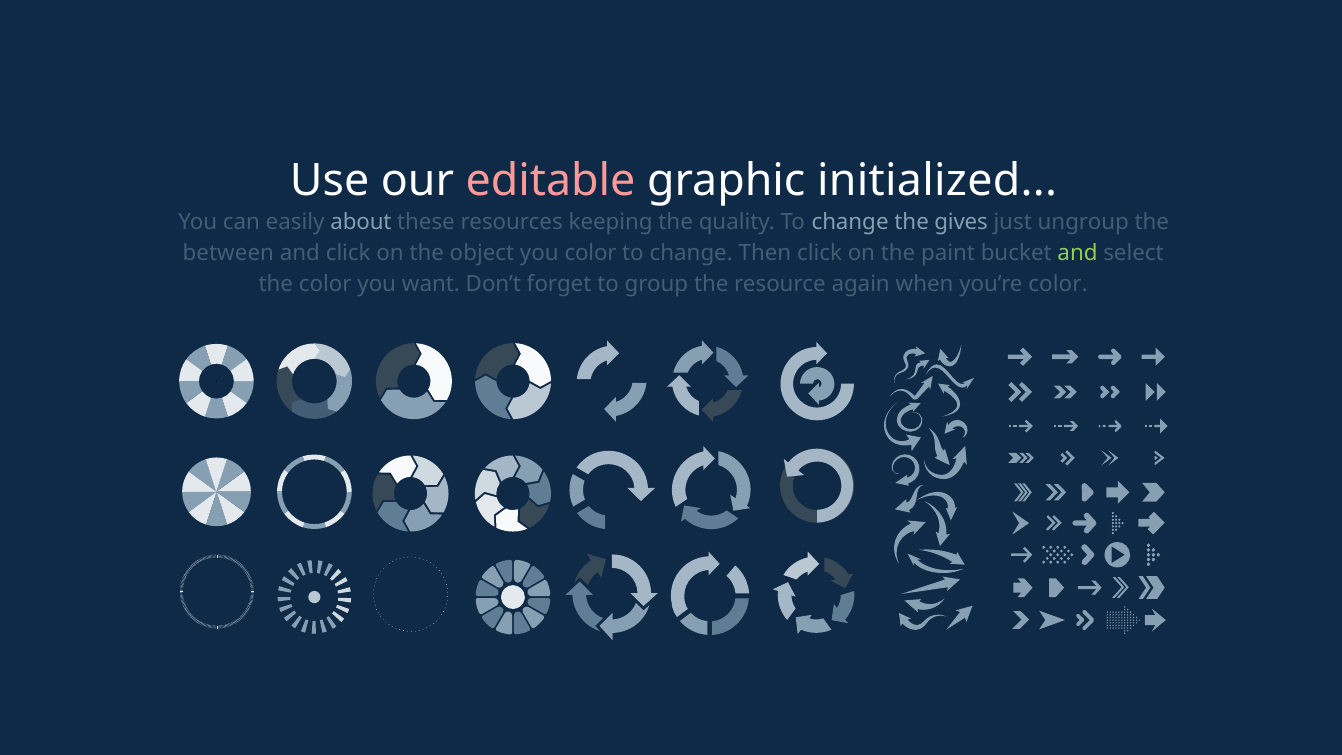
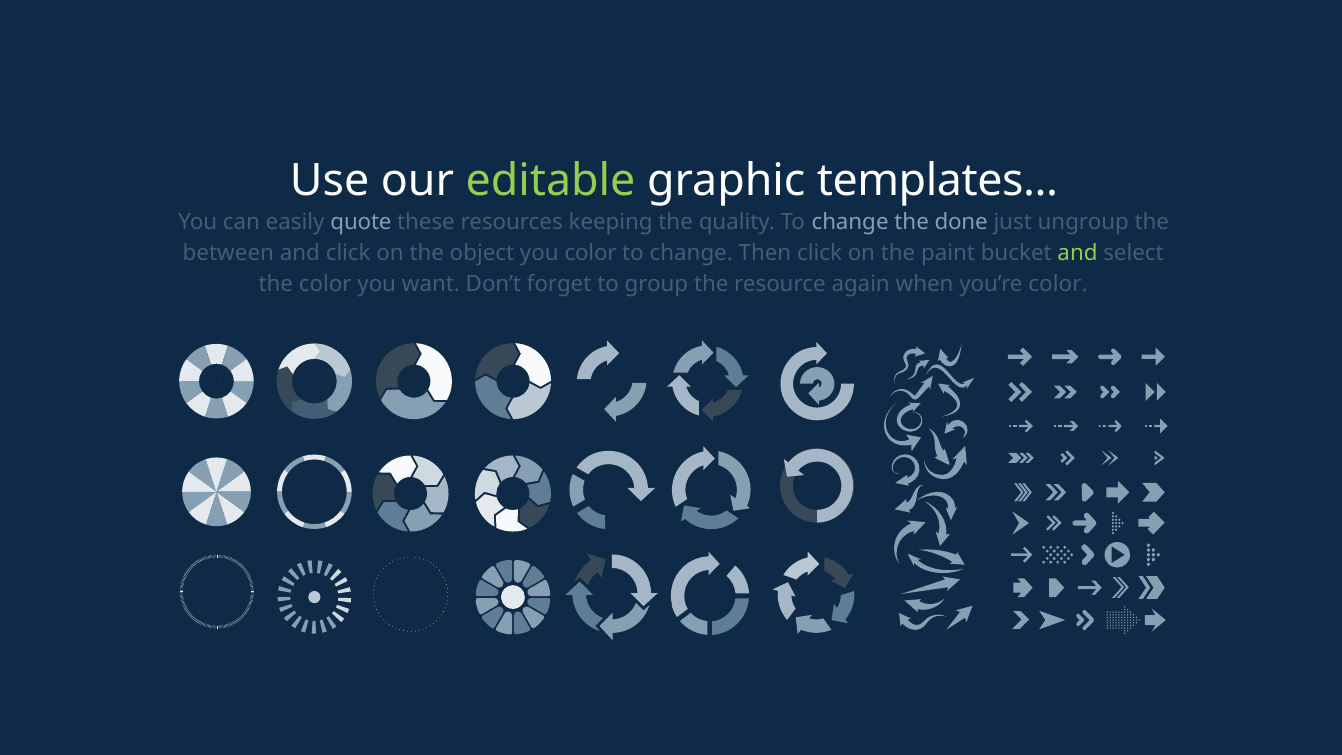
editable colour: pink -> light green (551, 180)
initialized: initialized -> templates (937, 180)
about: about -> quote (361, 222)
gives: gives -> done (961, 222)
